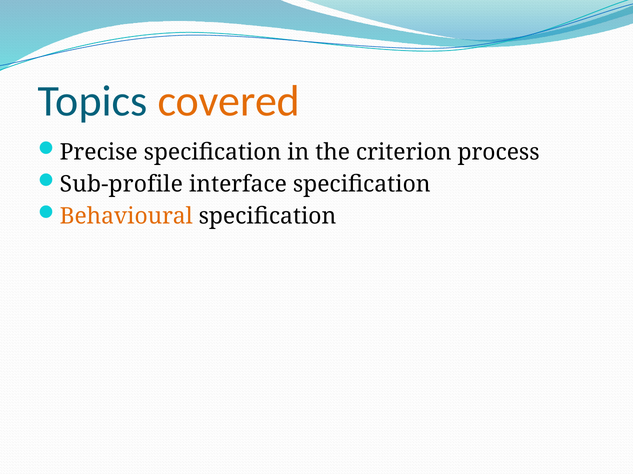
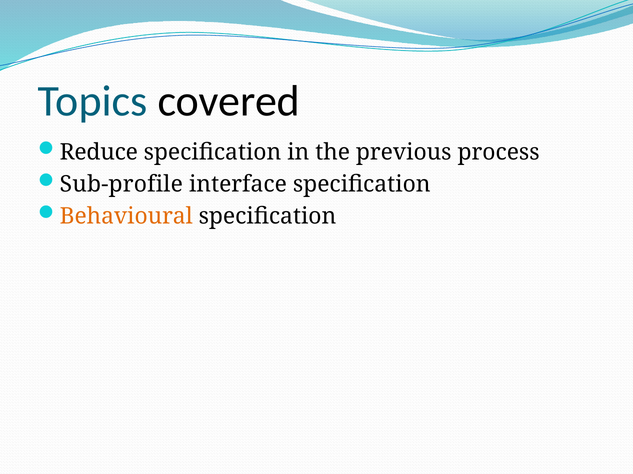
covered colour: orange -> black (229, 101)
Precise: Precise -> Reduce (99, 152)
criterion: criterion -> previous (404, 152)
